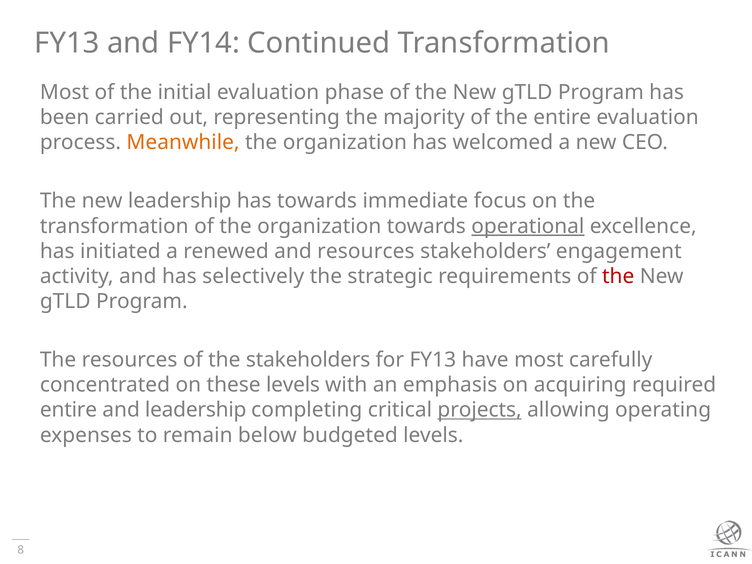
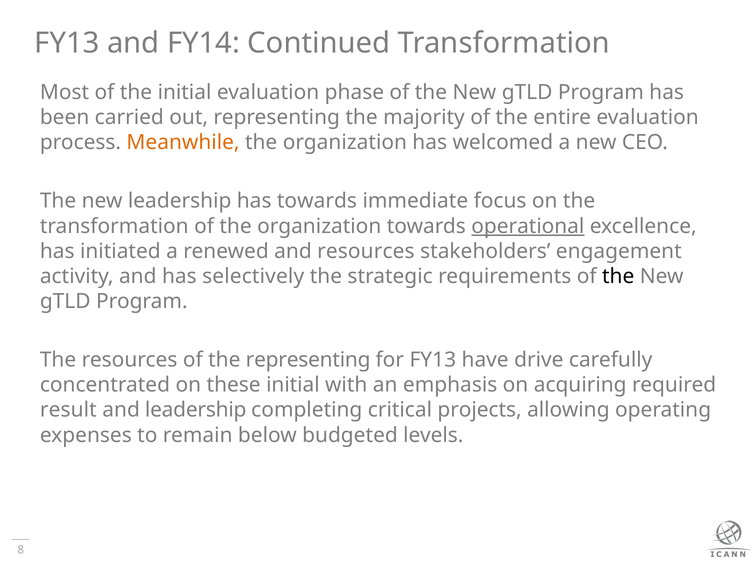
the colour: red -> black (618, 276)
the stakeholders: stakeholders -> representing (308, 360)
have most: most -> drive (539, 360)
these levels: levels -> initial (293, 385)
entire: entire -> result (68, 410)
projects underline: present -> none (480, 410)
